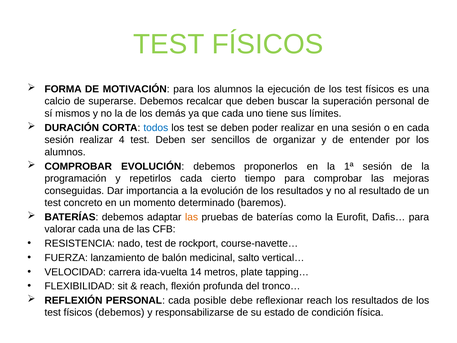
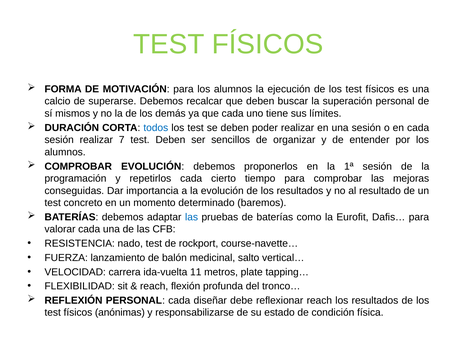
4: 4 -> 7 (122, 140)
las colour: orange -> blue (192, 217)
14: 14 -> 11 (196, 272)
posible: posible -> diseñar (210, 300)
físicos debemos: debemos -> anónimas (120, 312)
